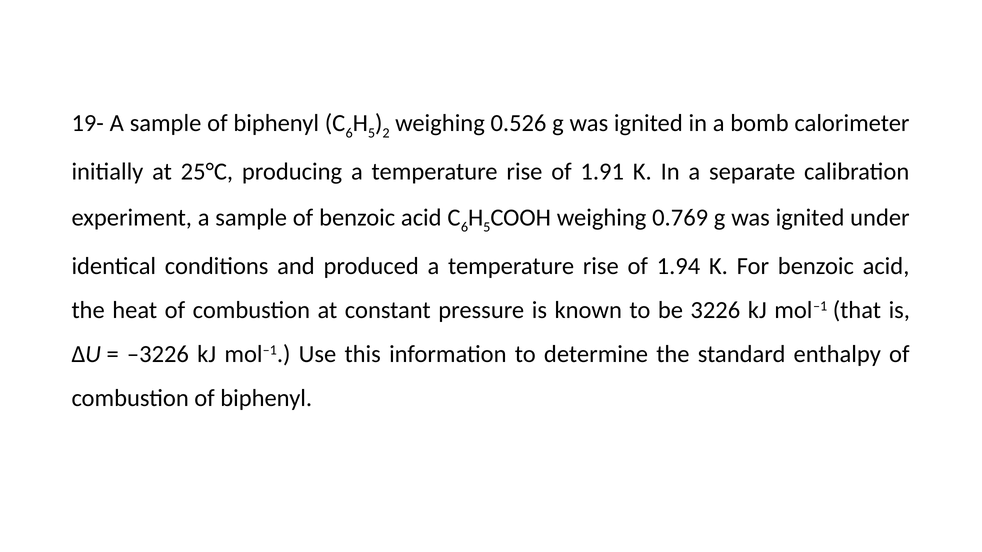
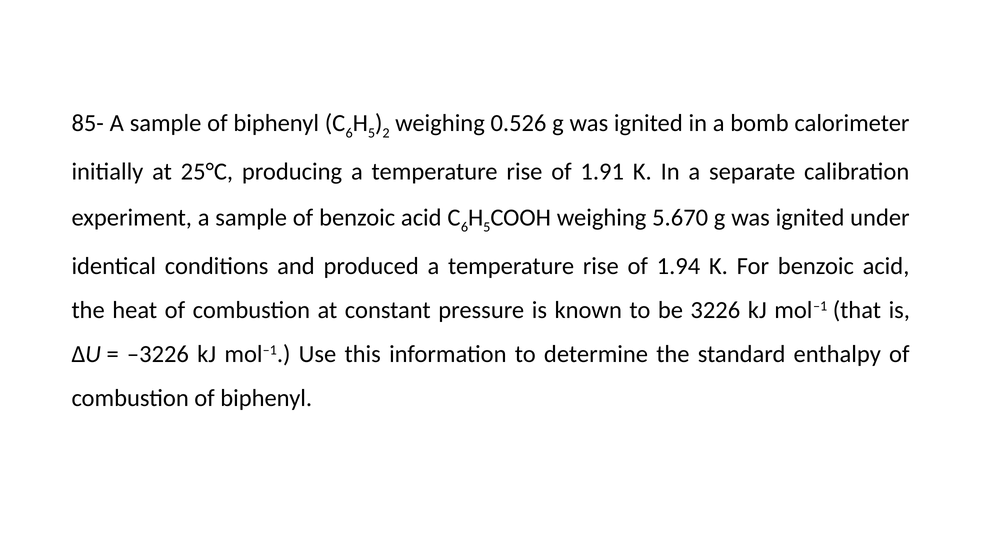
19-: 19- -> 85- (88, 123)
0.769: 0.769 -> 5.670 (680, 218)
